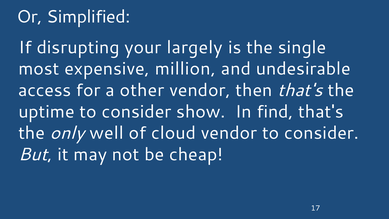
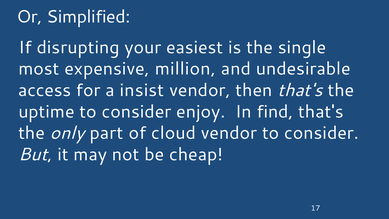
largely: largely -> easiest (195, 47)
other: other -> insist (142, 90)
show: show -> enjoy (201, 112)
well: well -> part (106, 133)
